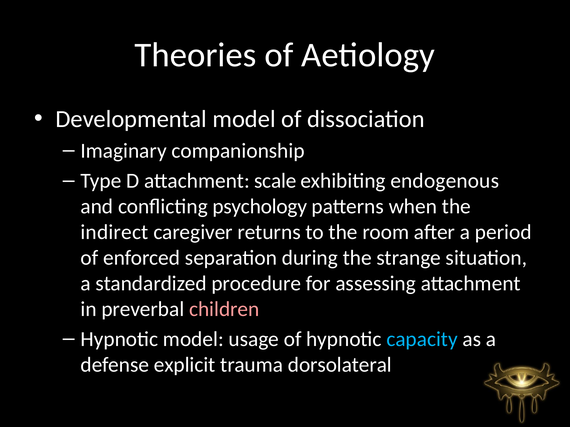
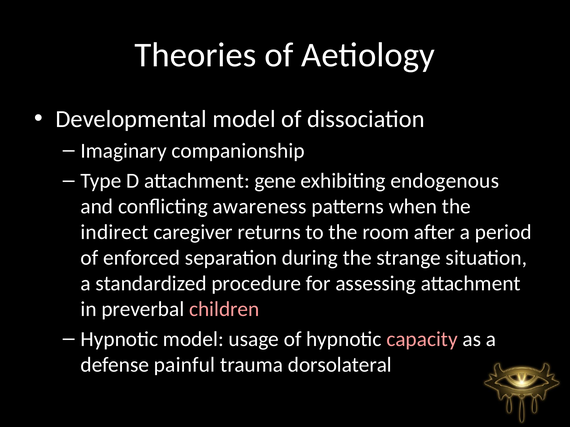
scale: scale -> gene (275, 181)
psychology: psychology -> awareness (260, 207)
capacity colour: light blue -> pink (422, 339)
explicit: explicit -> painful (184, 365)
